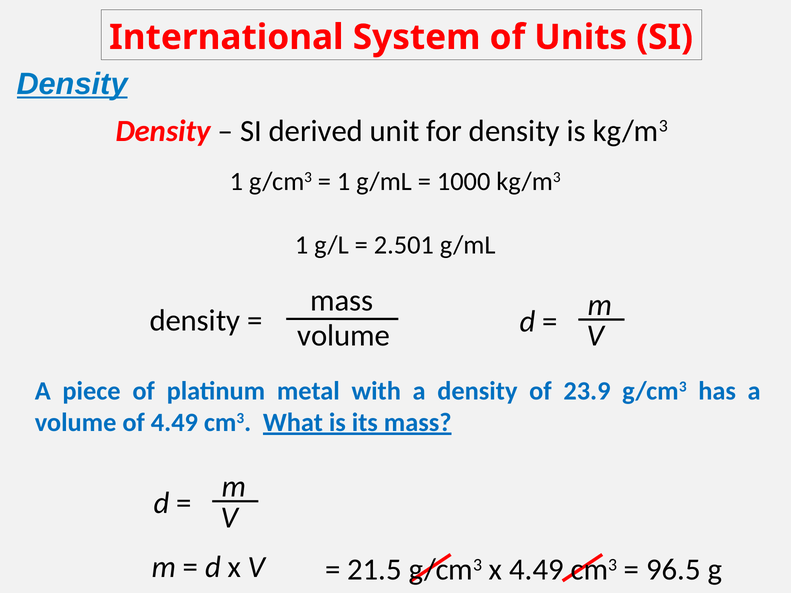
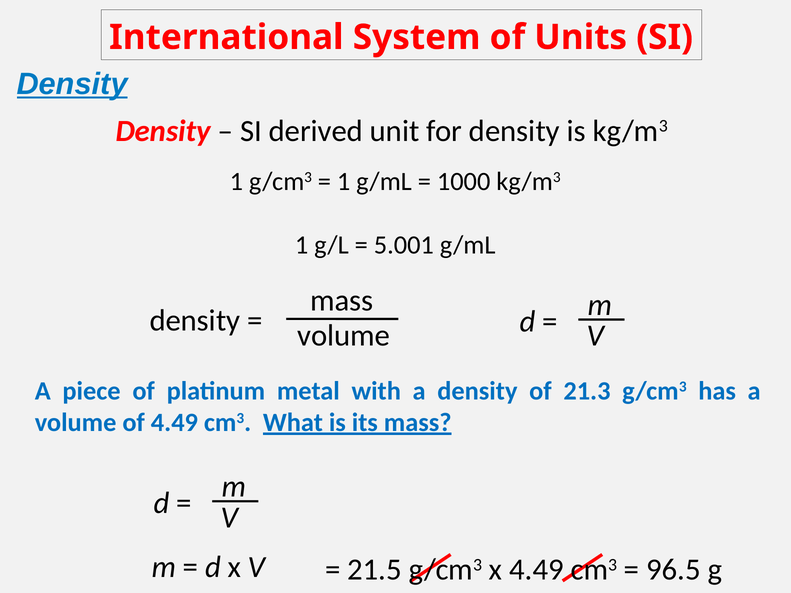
2.501: 2.501 -> 5.001 (404, 245)
23.9: 23.9 -> 21.3 (587, 391)
